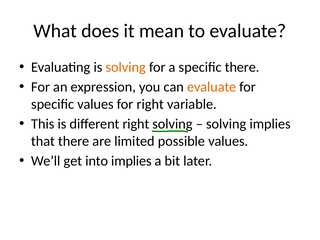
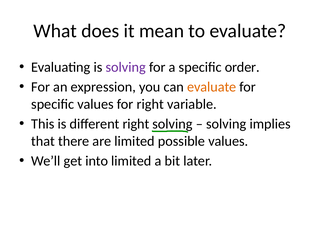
solving colour: orange -> purple (126, 67)
specific there: there -> order (242, 67)
into implies: implies -> limited (131, 161)
